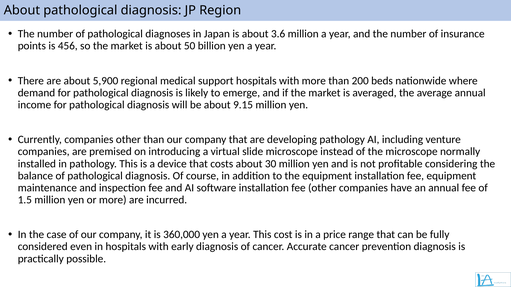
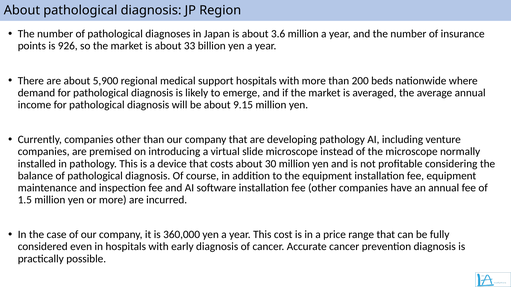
456: 456 -> 926 (68, 46)
50: 50 -> 33 (190, 46)
